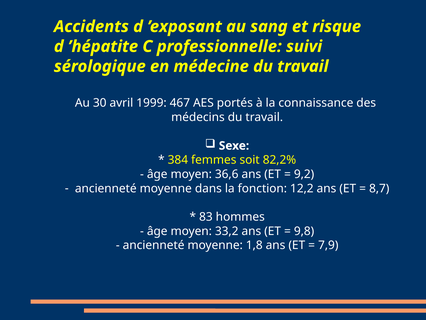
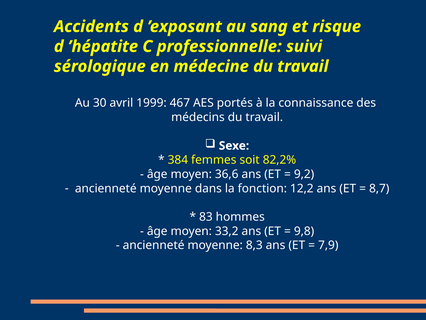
1,8: 1,8 -> 8,3 (254, 245)
